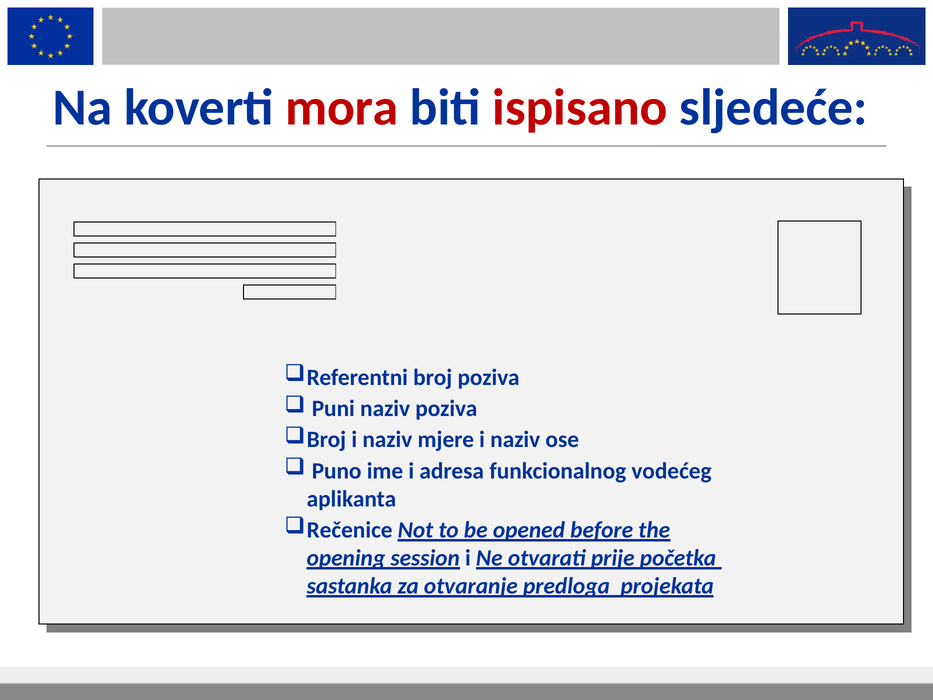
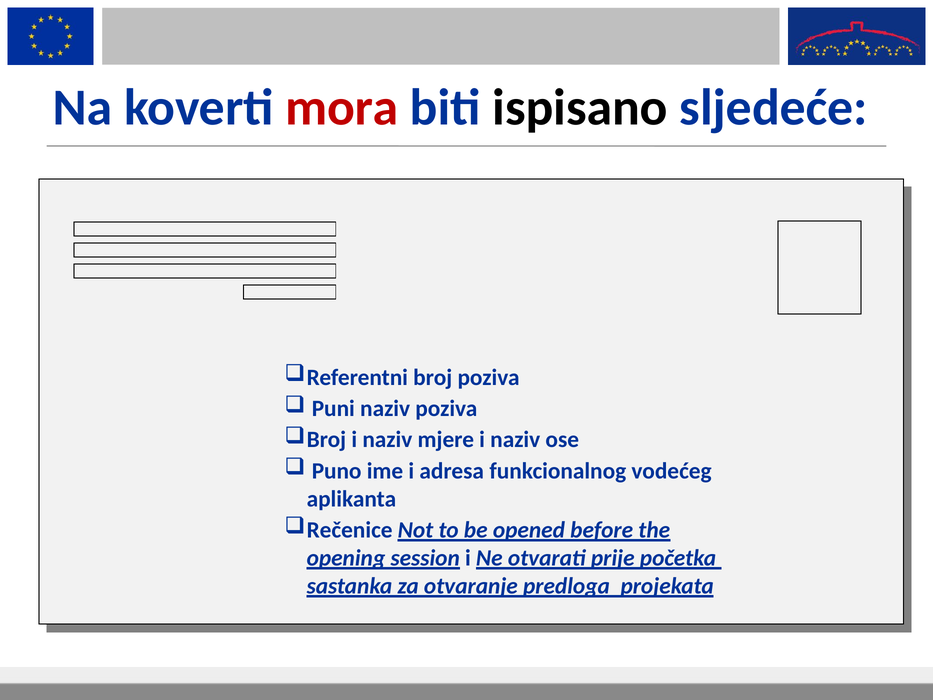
ispisano colour: red -> black (580, 107)
